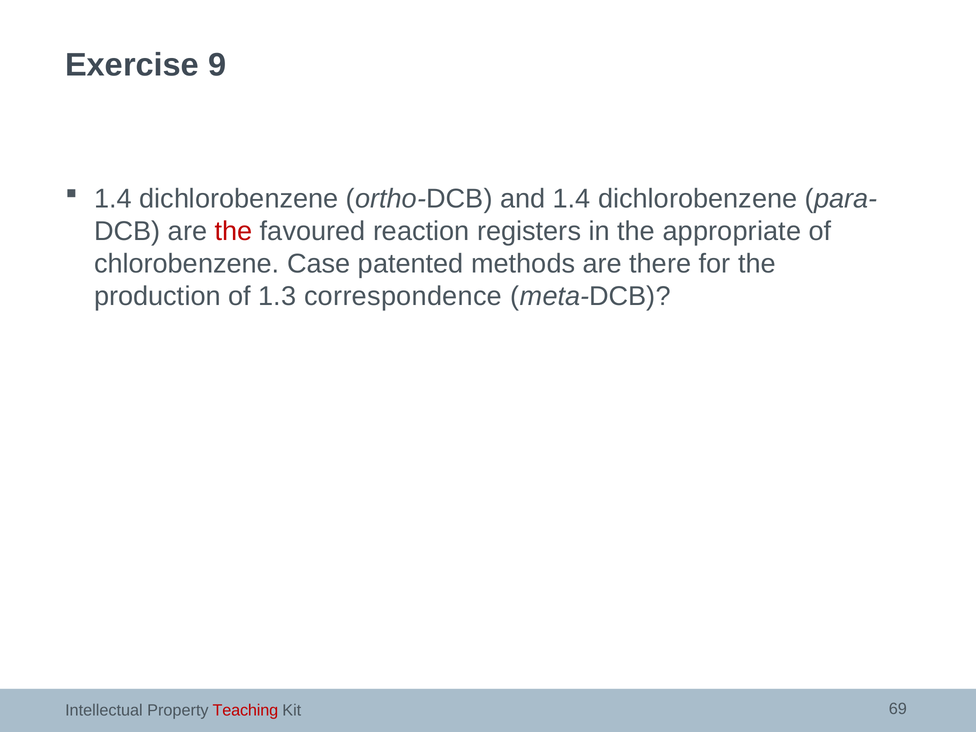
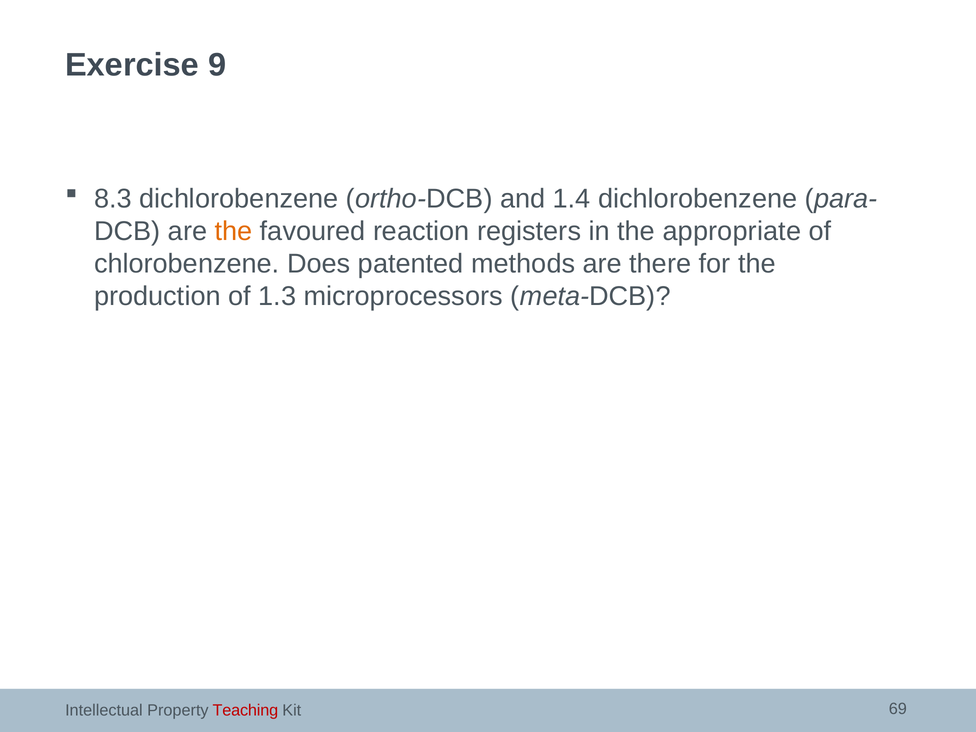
1.4: 1.4 -> 8.3 (113, 199)
the colour: red -> orange (234, 231)
Case: Case -> Does (319, 264)
correspondence: correspondence -> microprocessors (403, 296)
